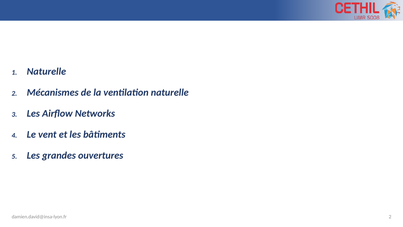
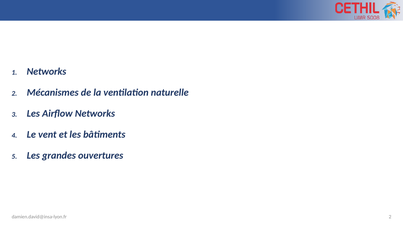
Naturelle: Naturelle -> Networks (46, 71)
